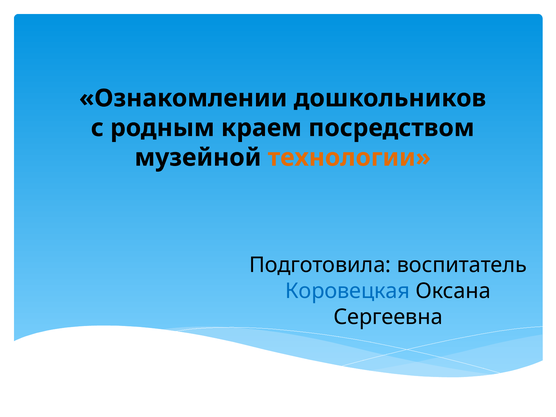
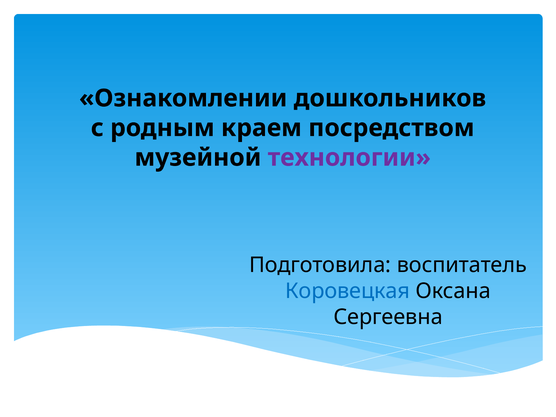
технологии colour: orange -> purple (349, 158)
